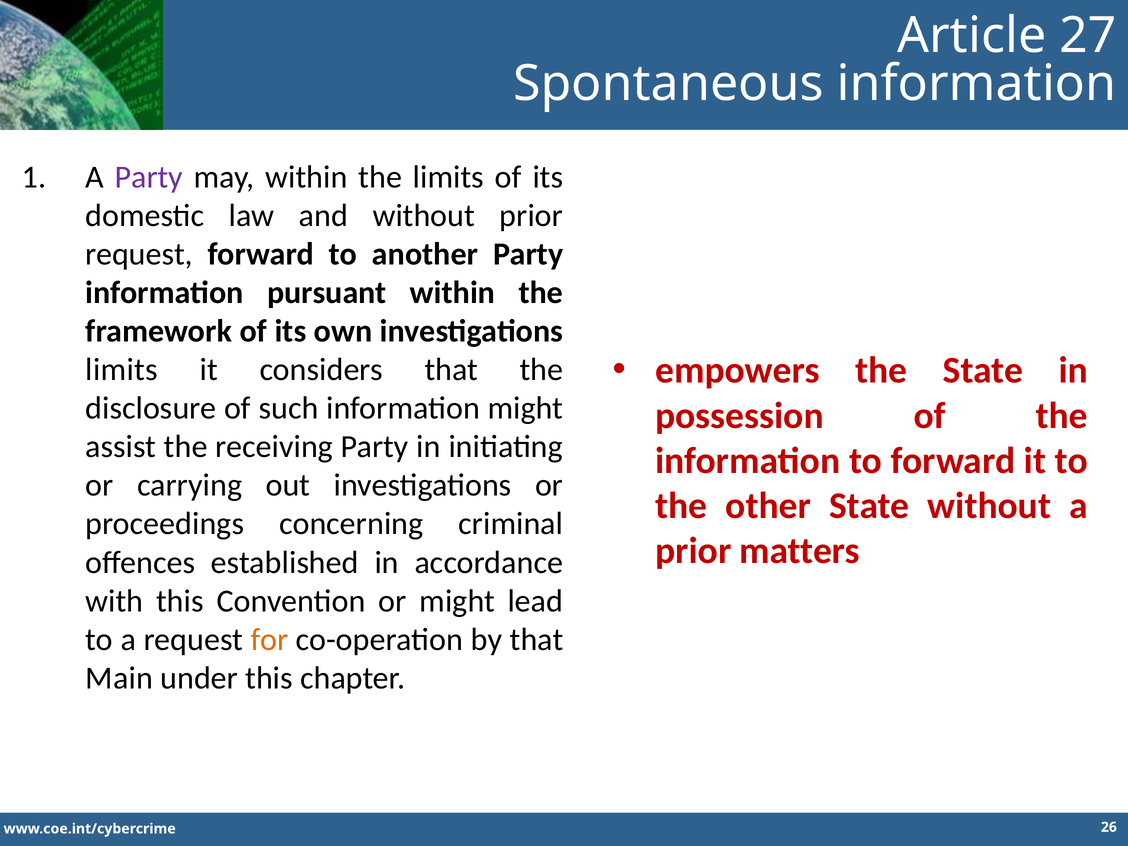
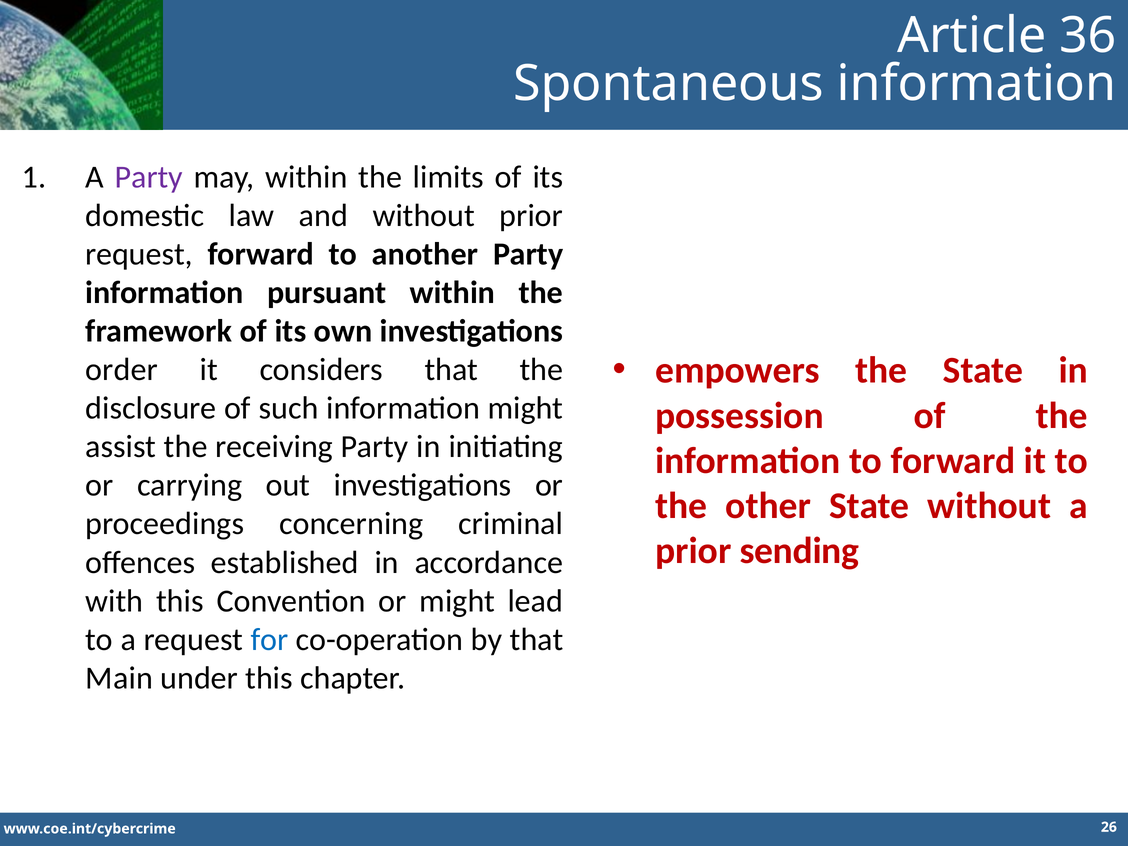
27: 27 -> 36 (1088, 36)
limits: limits -> order (122, 370)
matters: matters -> sending (799, 551)
for colour: orange -> blue (270, 640)
